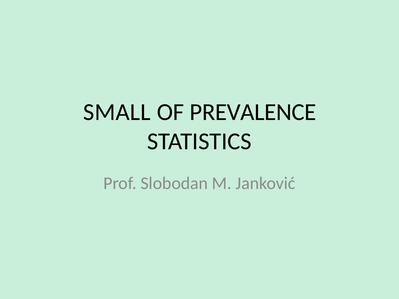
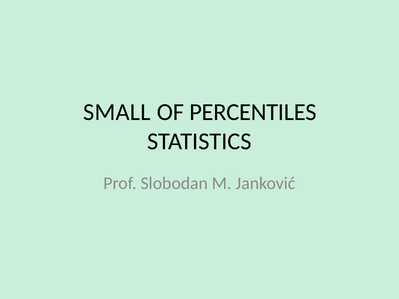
PREVALENCE: PREVALENCE -> PERCENTILES (253, 112)
